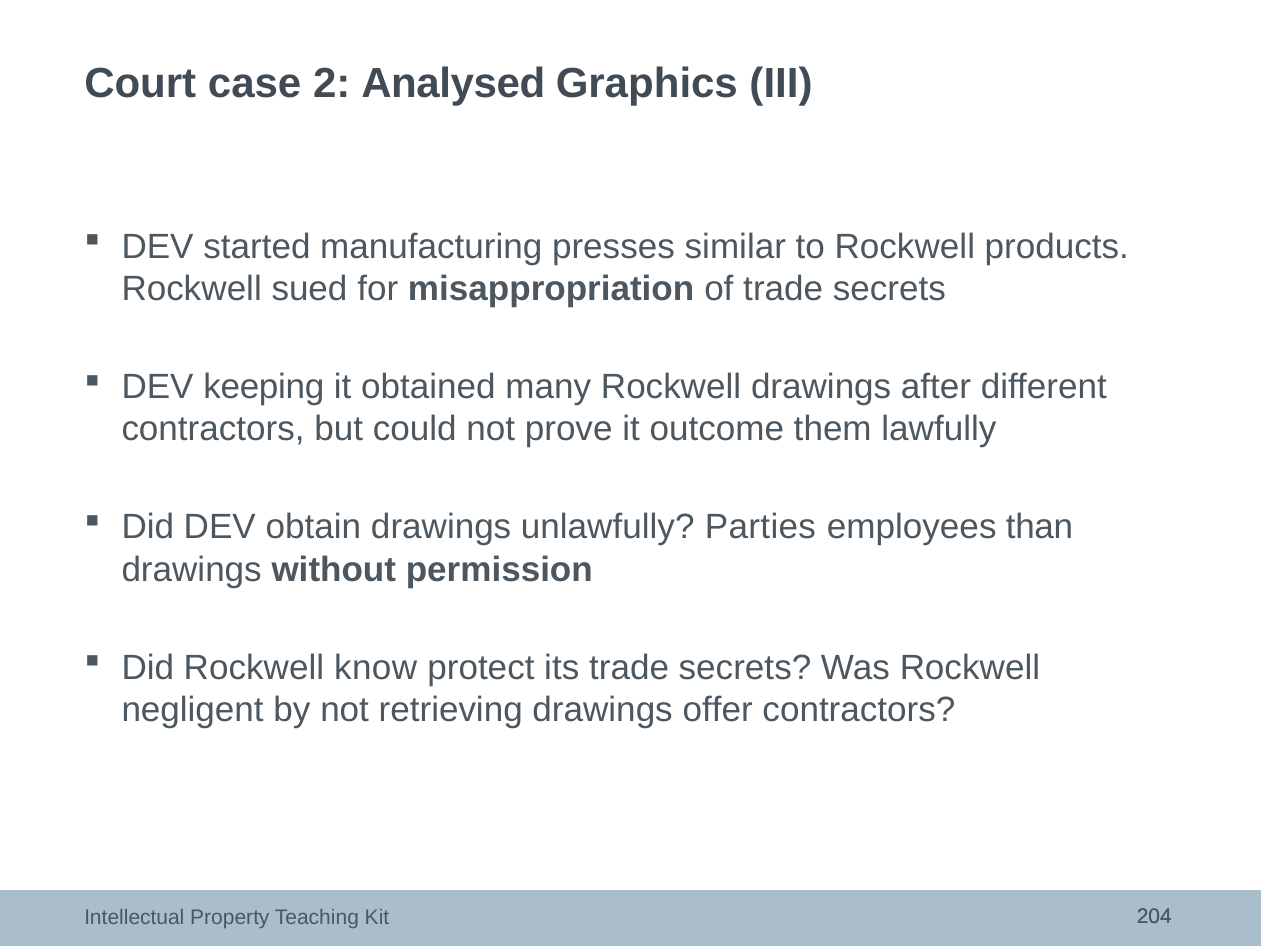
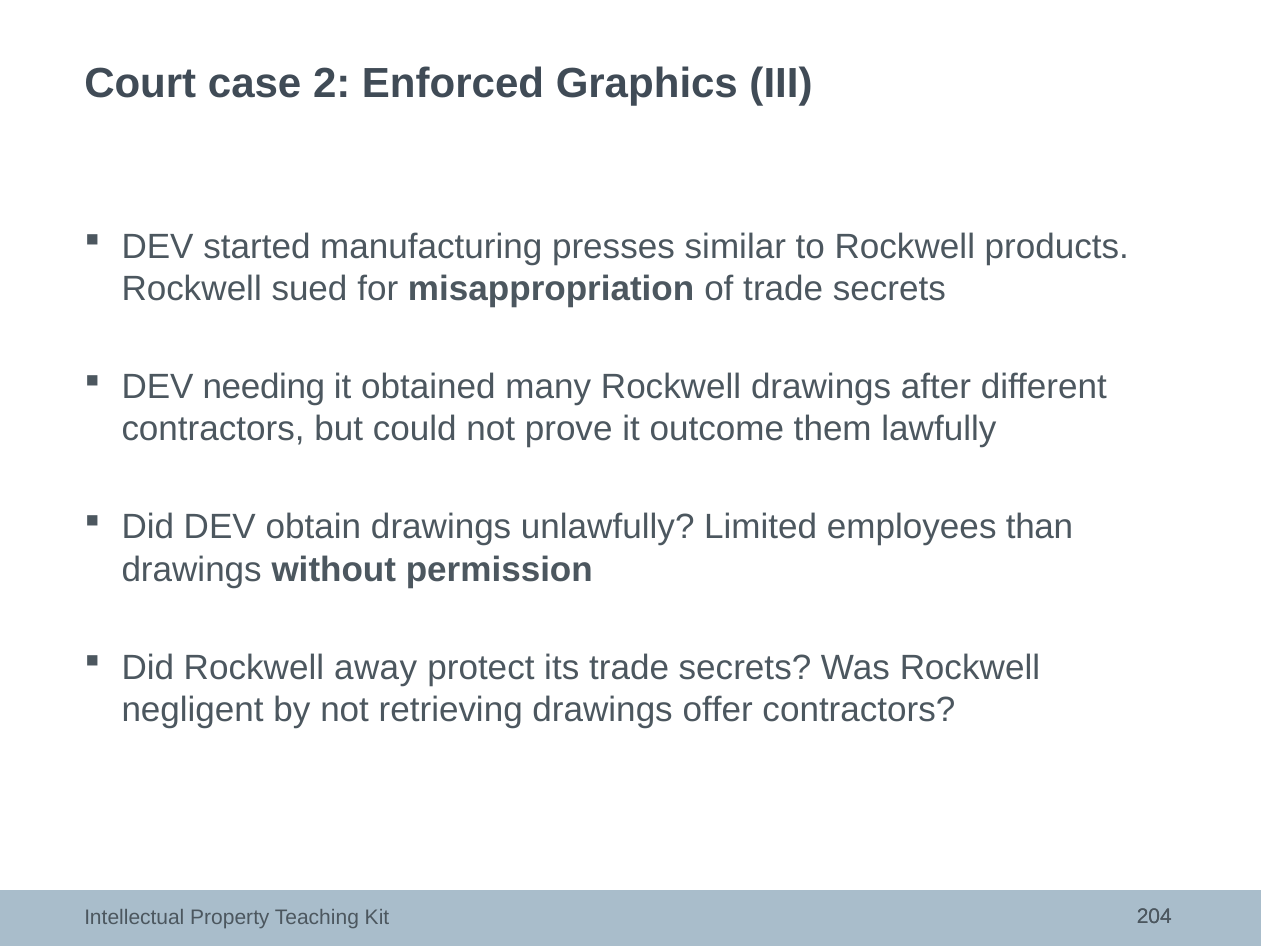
Analysed: Analysed -> Enforced (453, 84)
keeping: keeping -> needing (264, 387)
Parties: Parties -> Limited (761, 527)
know: know -> away (376, 667)
